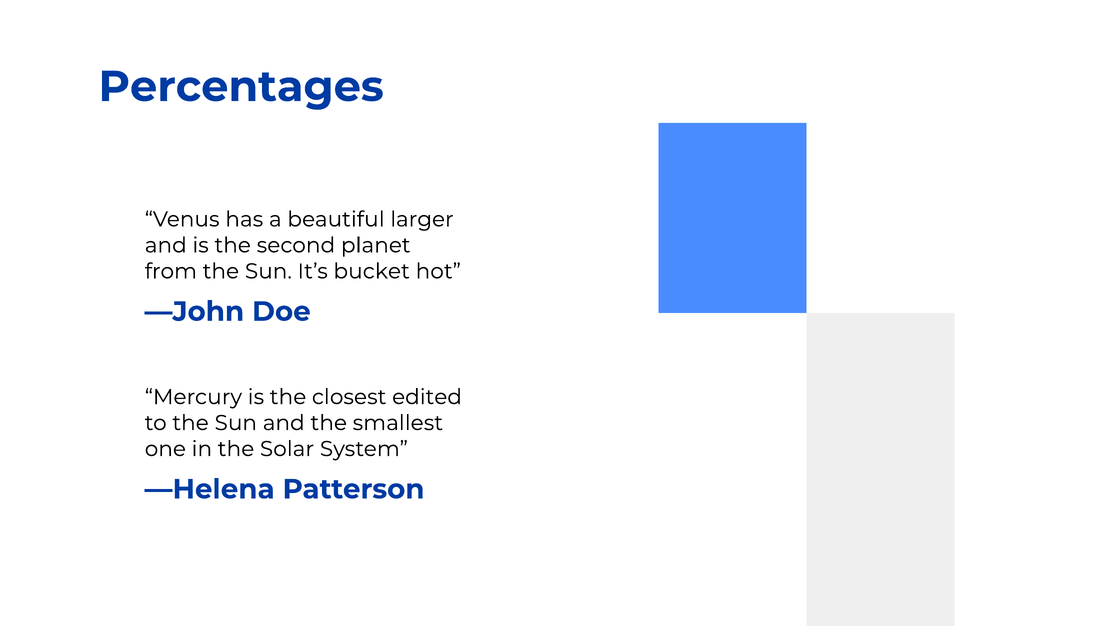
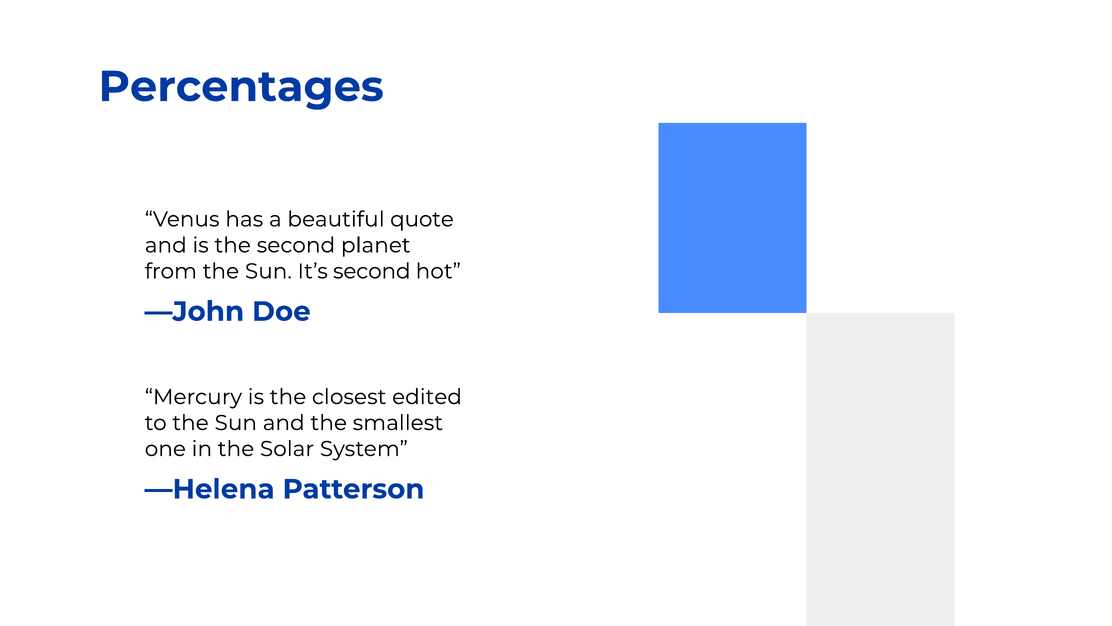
larger: larger -> quote (422, 219)
It’s bucket: bucket -> second (372, 271)
